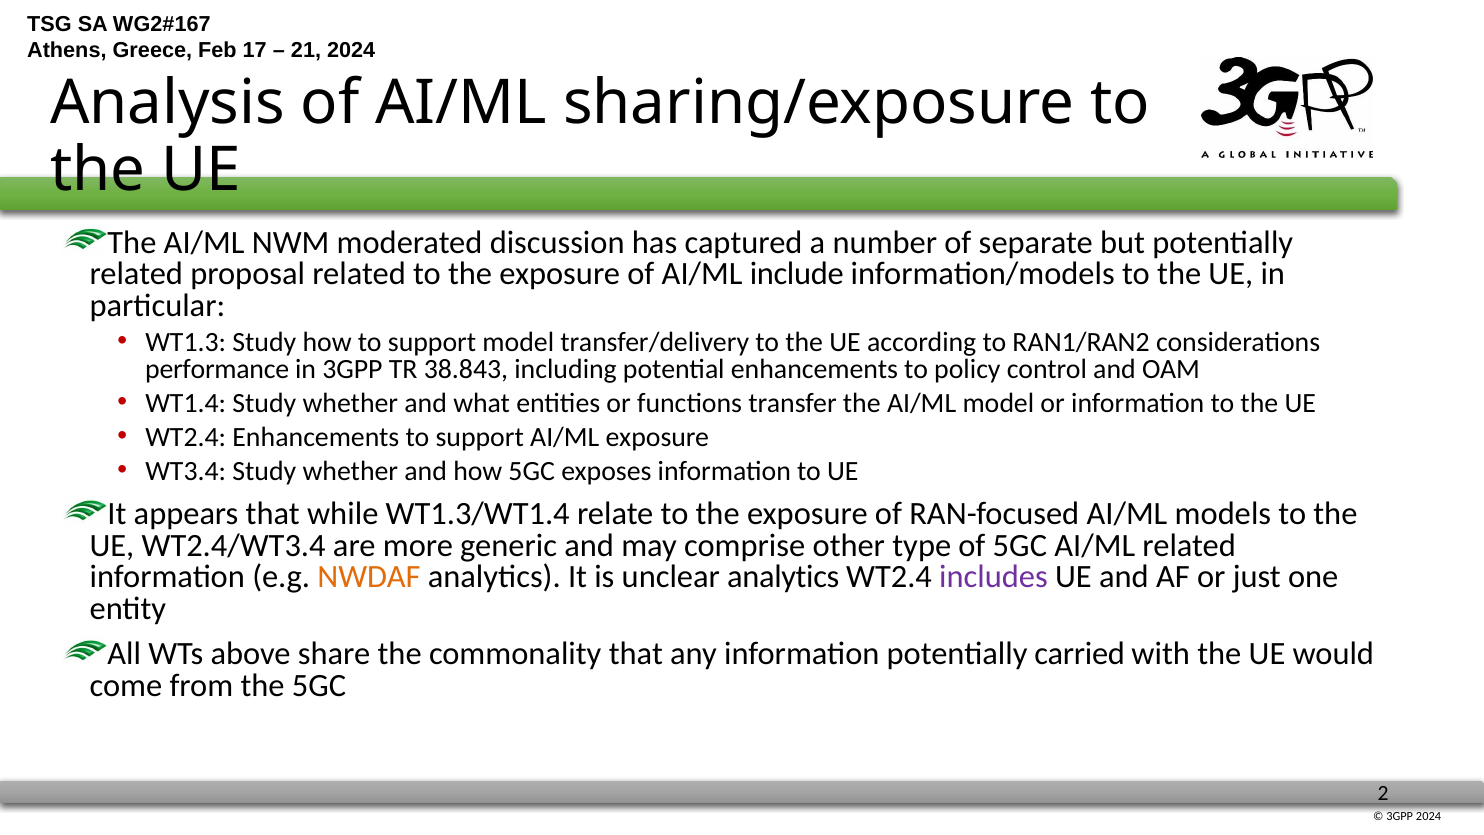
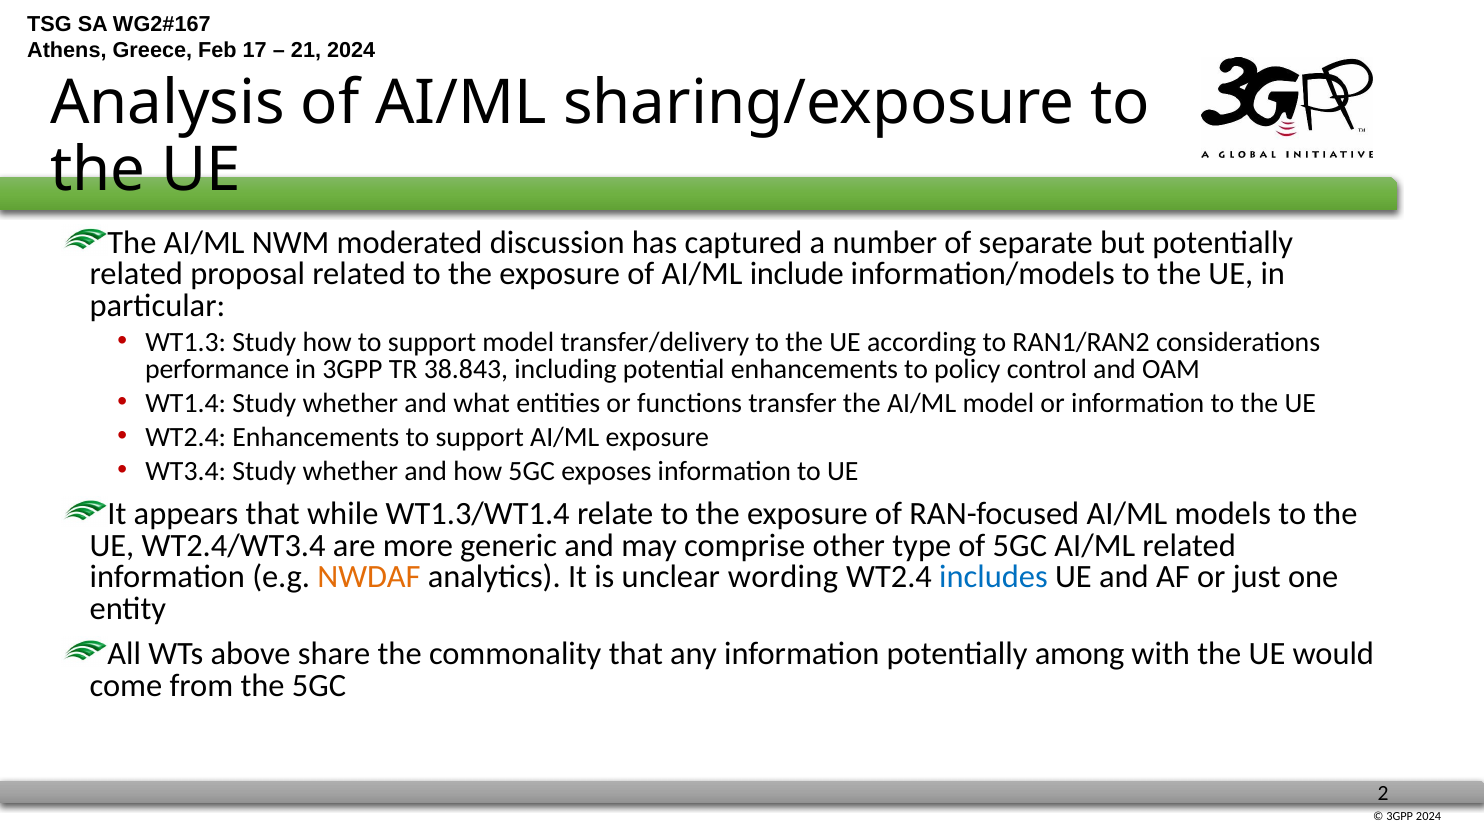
unclear analytics: analytics -> wording (783, 577)
includes colour: purple -> blue (993, 577)
carried: carried -> among (1080, 654)
